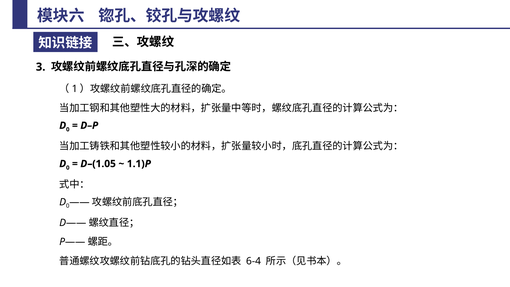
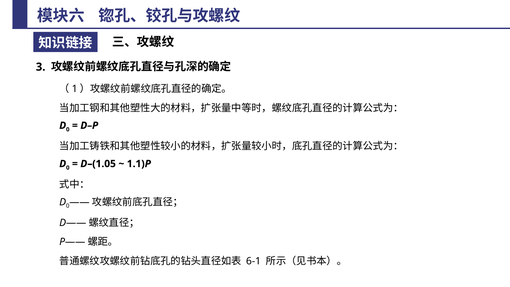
6-4: 6-4 -> 6-1 (253, 261)
